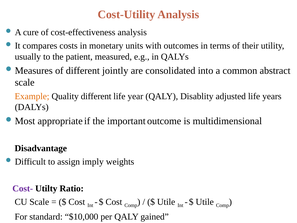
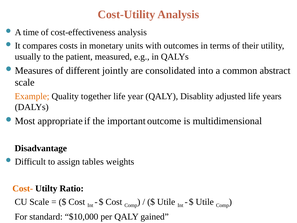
cure: cure -> time (31, 32)
Quality different: different -> together (96, 96)
imply: imply -> tables (93, 161)
Cost- colour: purple -> orange (23, 188)
